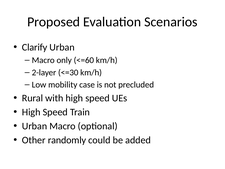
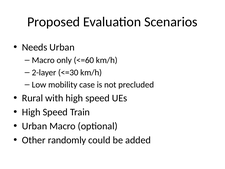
Clarify: Clarify -> Needs (35, 47)
